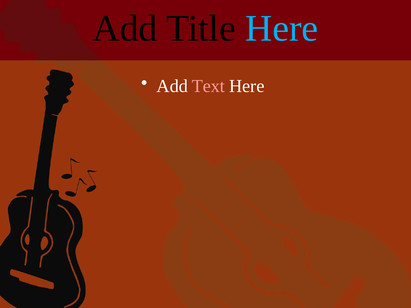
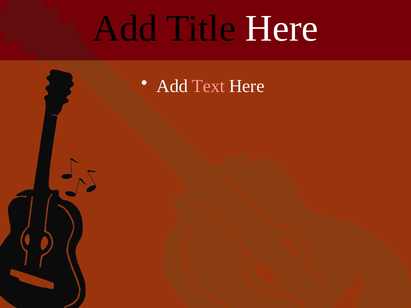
Here colour: light blue -> white (282, 28)
